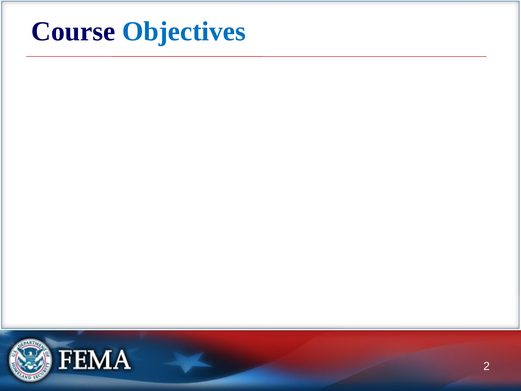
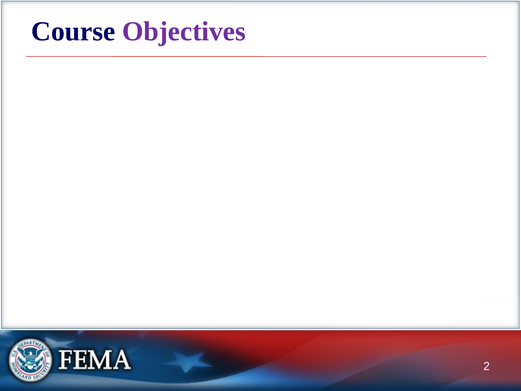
Objectives colour: blue -> purple (184, 31)
